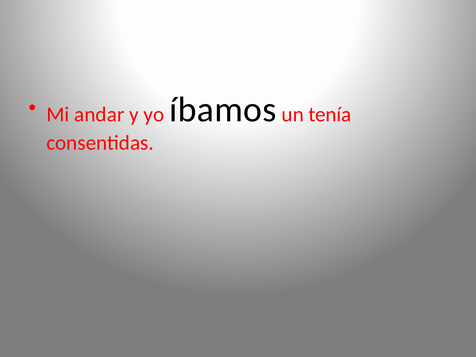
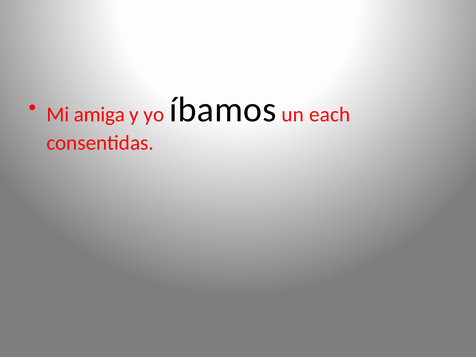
andar: andar -> amiga (99, 114)
tenía: tenía -> each (330, 114)
